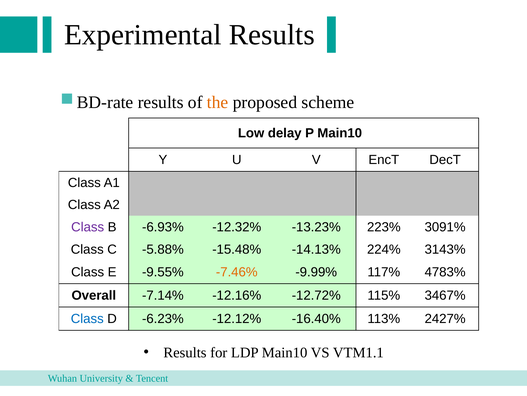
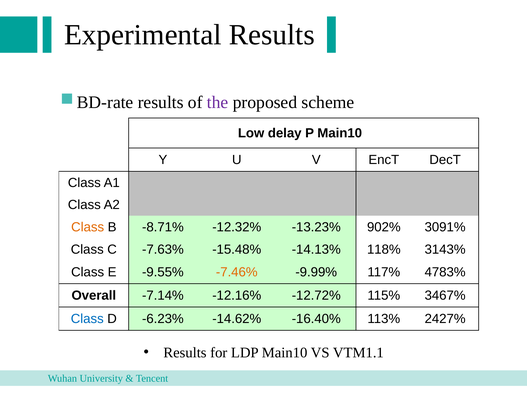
the colour: orange -> purple (218, 102)
Class colour: purple -> orange (88, 227)
-6.93%: -6.93% -> -8.71% (163, 227)
223%: 223% -> 902% (384, 227)
-5.88%: -5.88% -> -7.63% (163, 249)
224%: 224% -> 118% (384, 249)
-12.12%: -12.12% -> -14.62% (237, 318)
